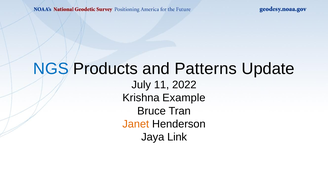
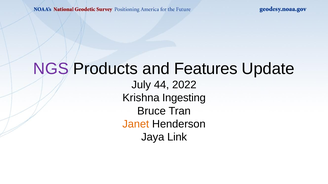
NGS colour: blue -> purple (51, 69)
Patterns: Patterns -> Features (206, 69)
11: 11 -> 44 (162, 85)
Example: Example -> Ingesting (184, 98)
